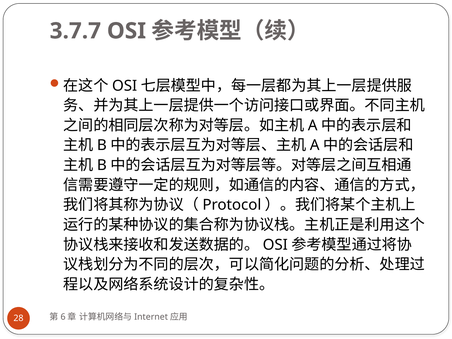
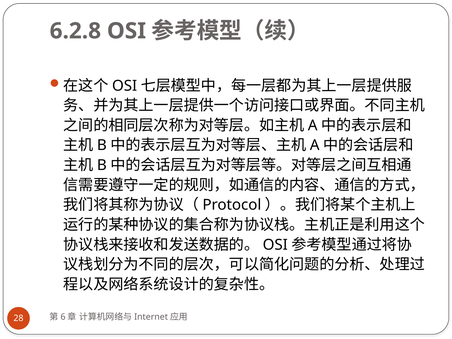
3.7.7: 3.7.7 -> 6.2.8 (75, 31)
